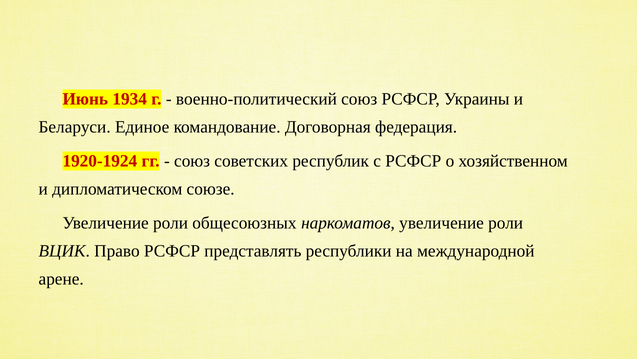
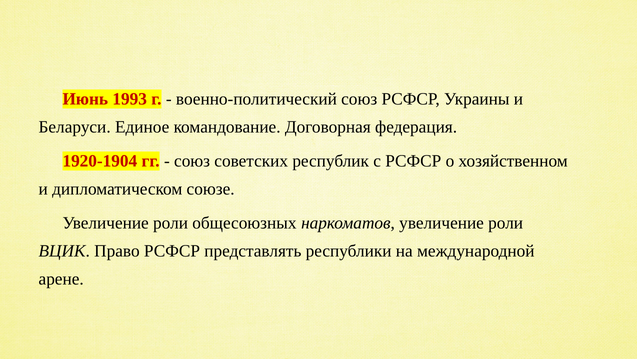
1934: 1934 -> 1993 (130, 99)
1920-1924: 1920-1924 -> 1920-1904 (100, 161)
